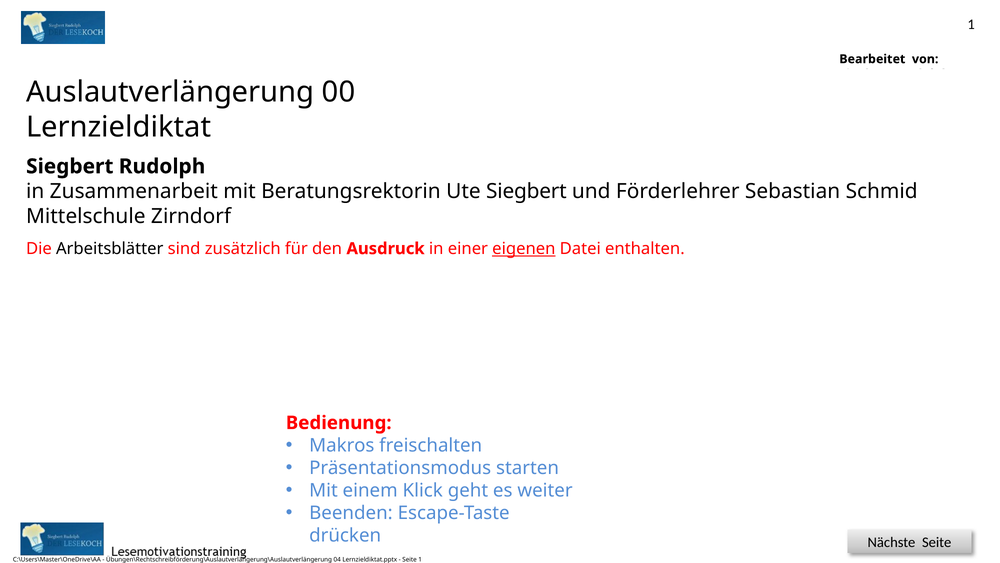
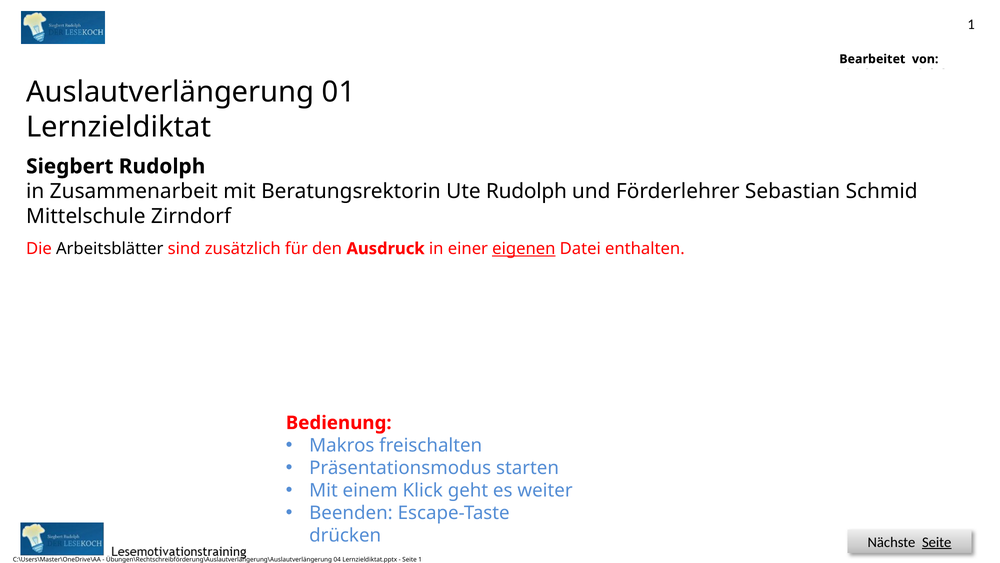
00: 00 -> 01 (339, 92)
Siegbert: Siegbert -> Rudolph (526, 191)
Seite underline: none -> present (937, 542)
